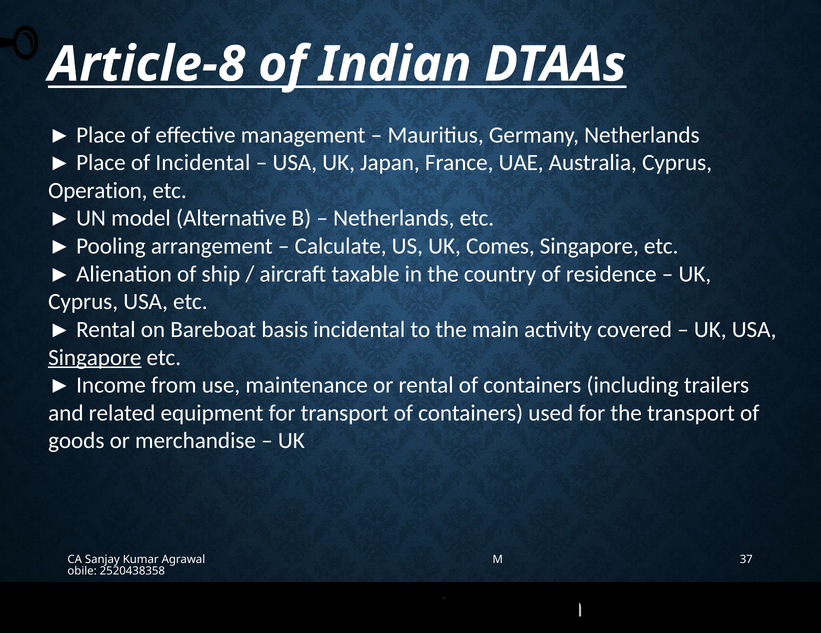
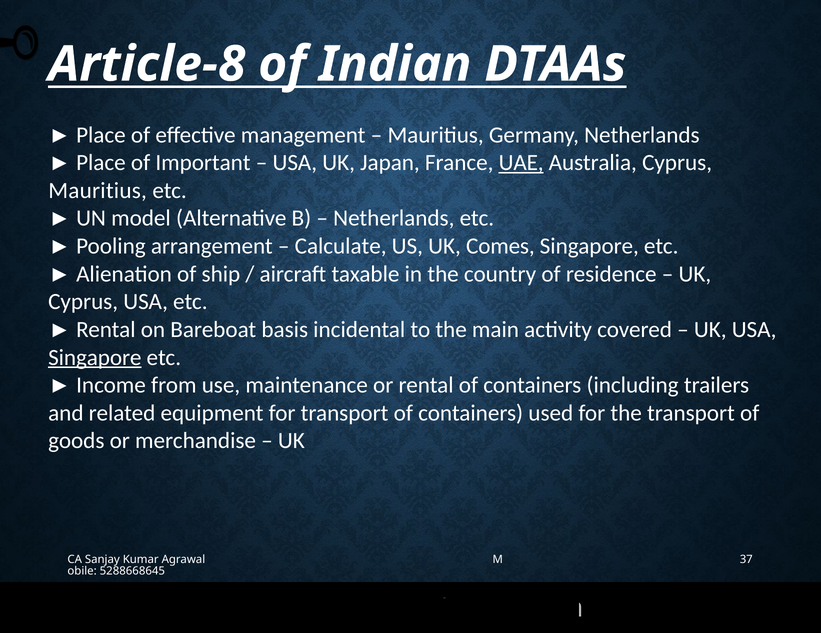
of Incidental: Incidental -> Important (203, 163)
UAE underline: none -> present (521, 163)
Operation: Operation -> Mauritius (98, 191)
2520438358: 2520438358 -> 5288668645 (132, 571)
